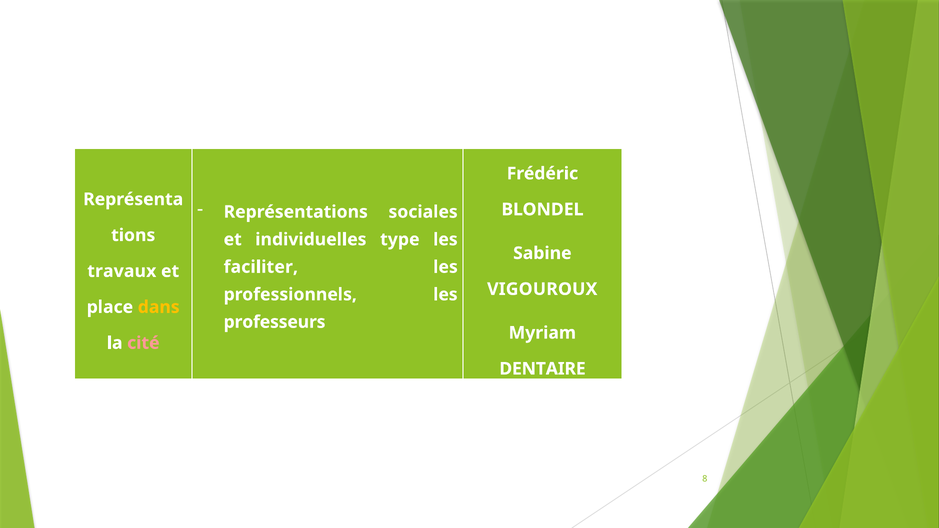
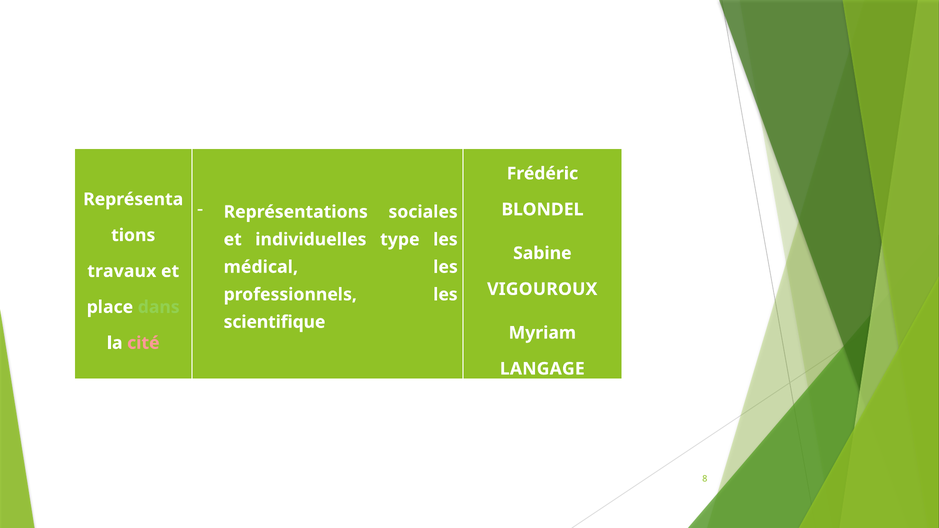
faciliter: faciliter -> médical (261, 267)
dans colour: yellow -> light green (159, 307)
professeurs: professeurs -> scientifique (275, 322)
DENTAIRE: DENTAIRE -> LANGAGE (542, 369)
